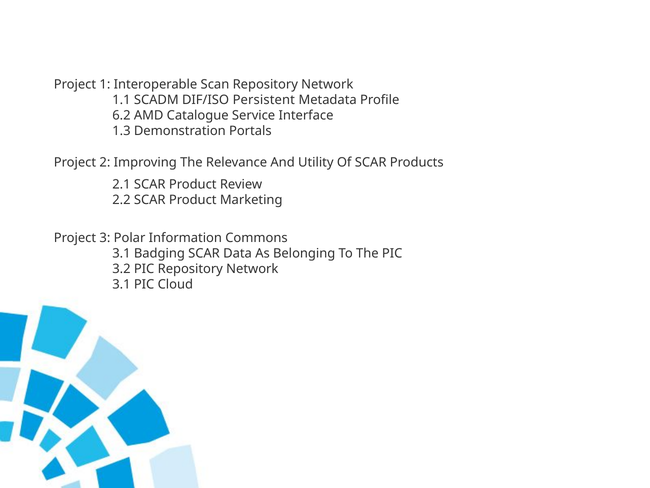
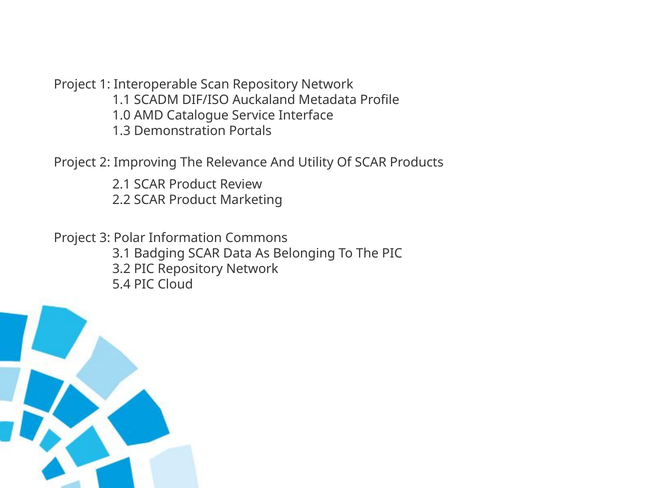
Persistent: Persistent -> Auckaland (264, 100)
6.2: 6.2 -> 1.0 (121, 115)
3.1: 3.1 -> 5.4 (121, 284)
